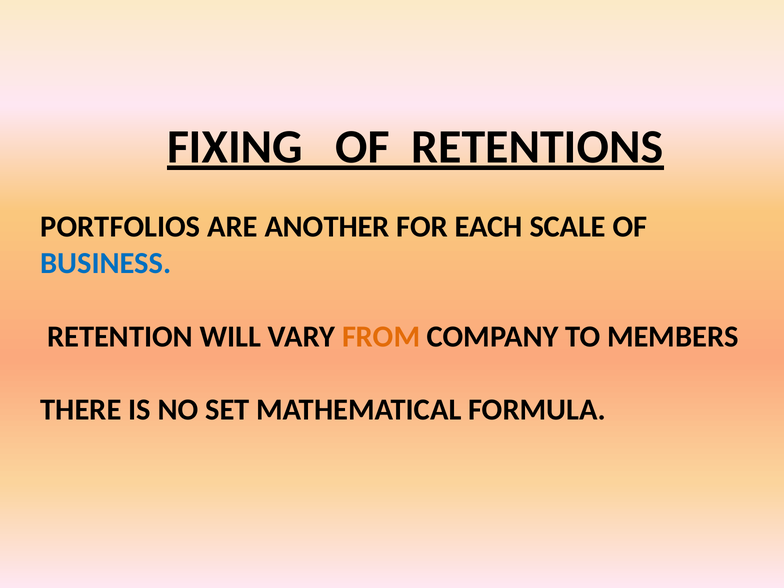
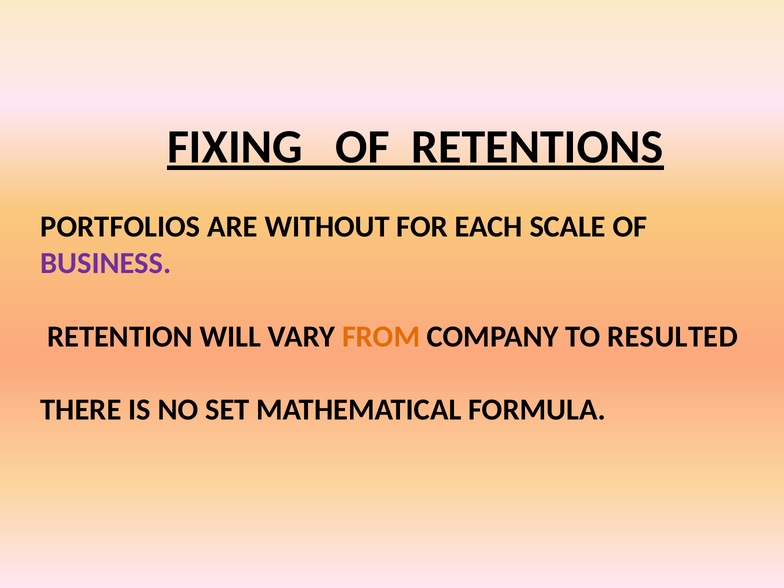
ANOTHER: ANOTHER -> WITHOUT (327, 227)
BUSINESS colour: blue -> purple (106, 263)
MEMBERS: MEMBERS -> RESULTED (673, 337)
